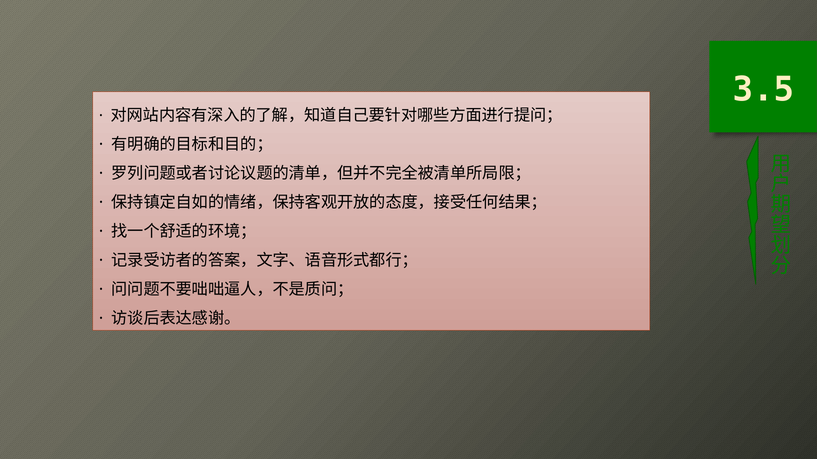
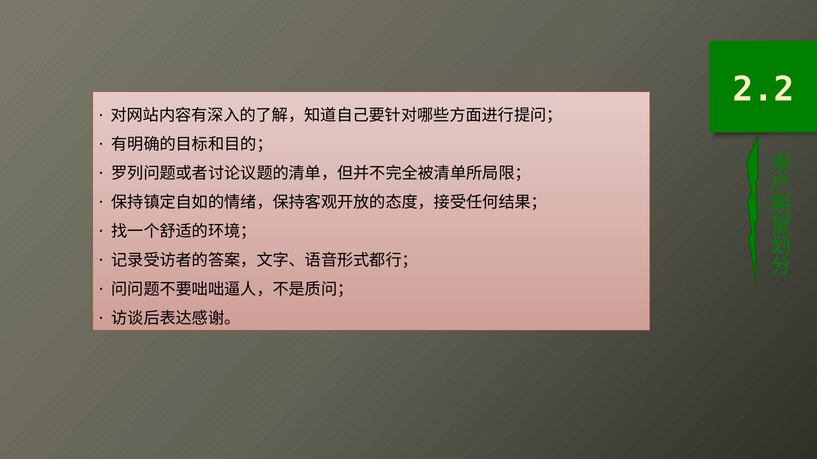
3.5: 3.5 -> 2.2 (764, 90)
